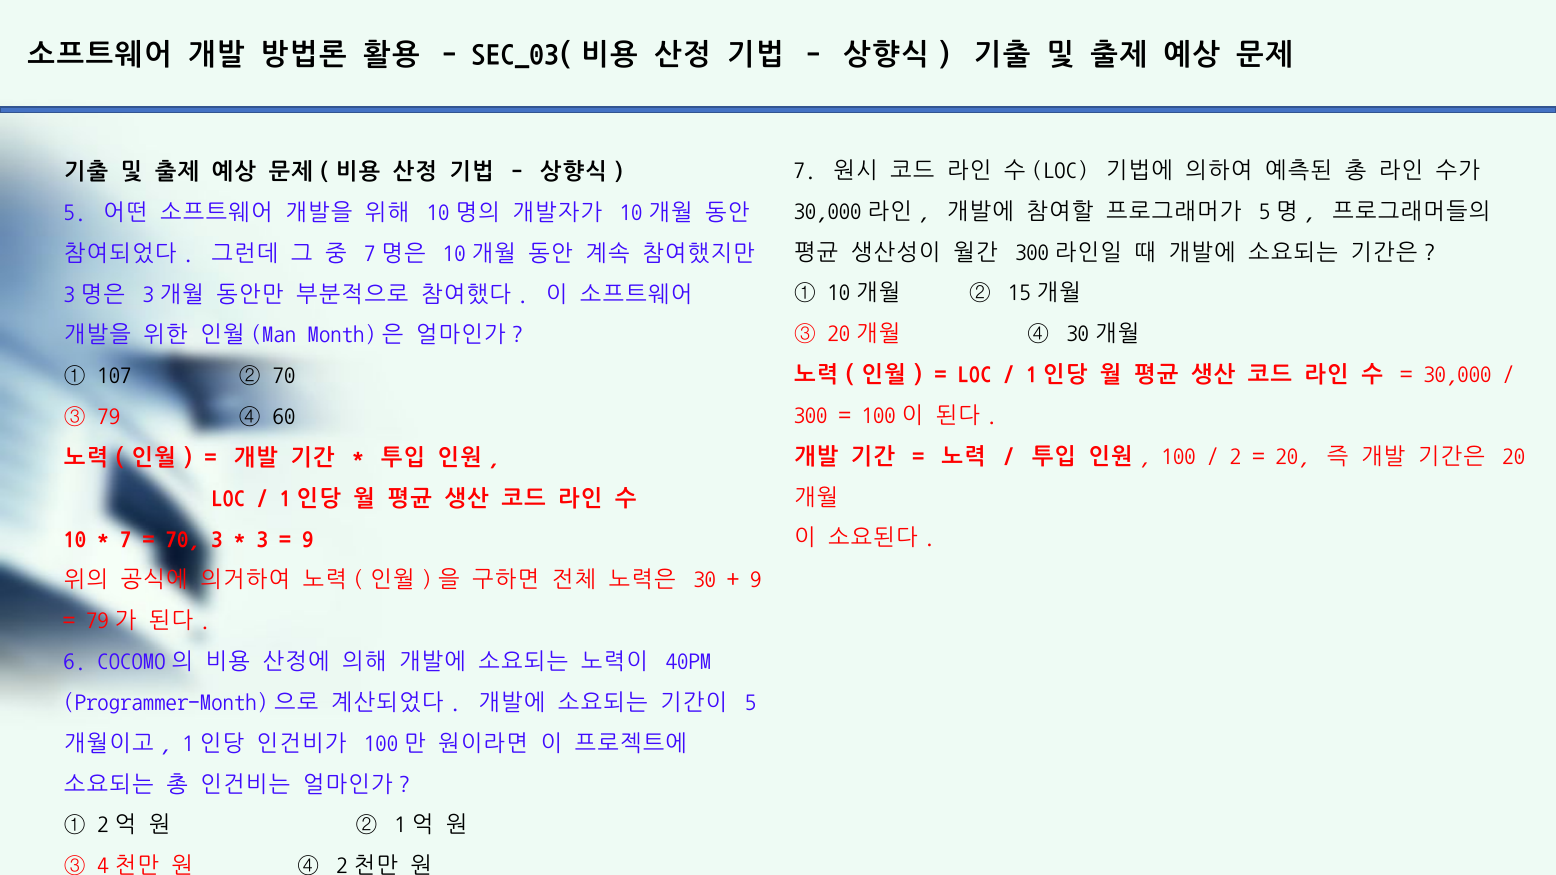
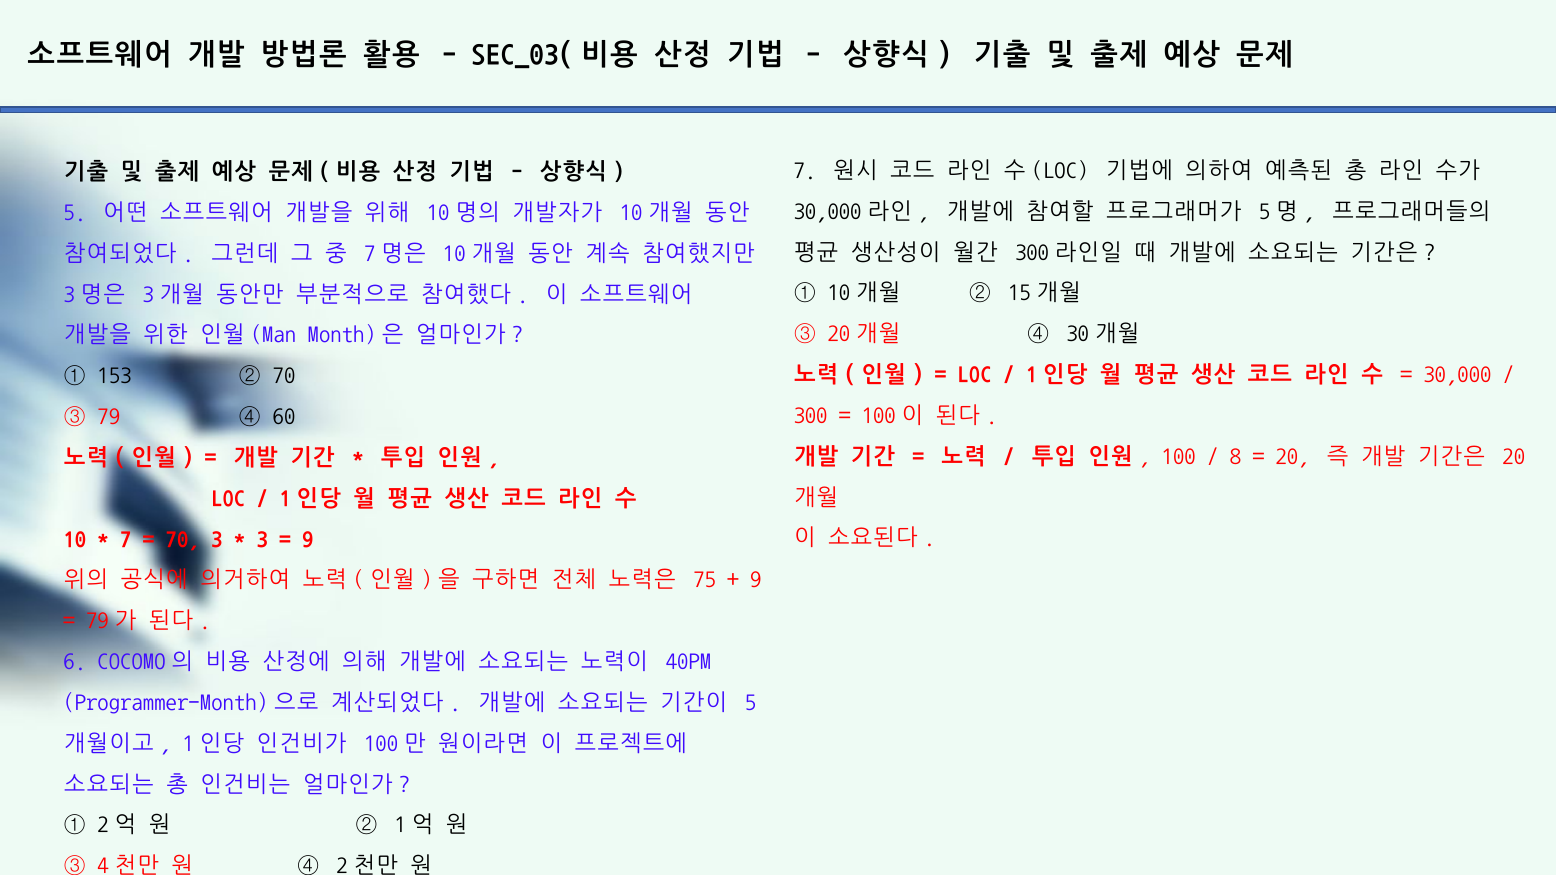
107: 107 -> 153 (115, 375)
2: 2 -> 8 (1236, 456)
30: 30 -> 75 (705, 580)
